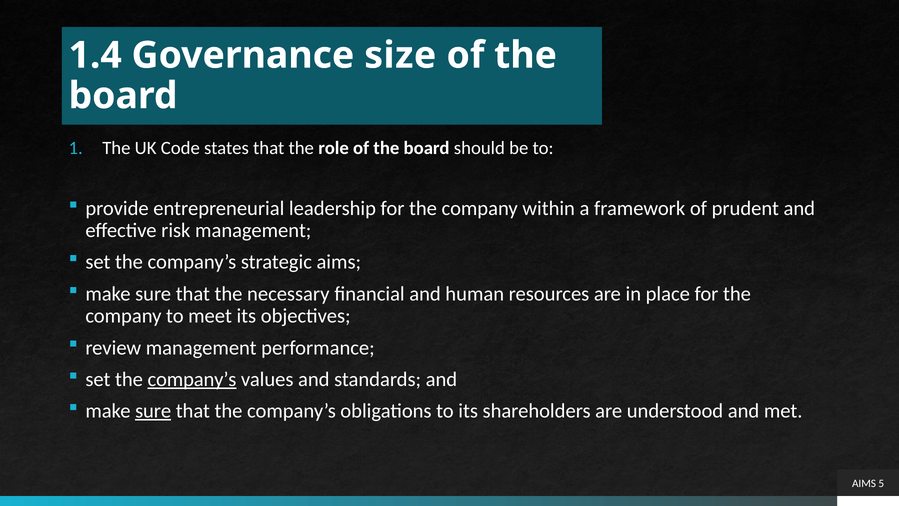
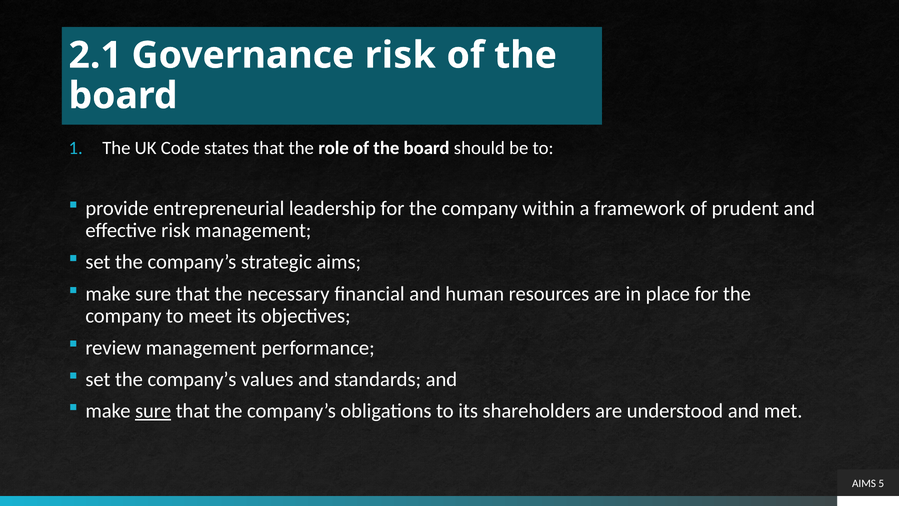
1.4: 1.4 -> 2.1 (95, 55)
Governance size: size -> risk (400, 55)
company’s underline: present -> none (192, 379)
